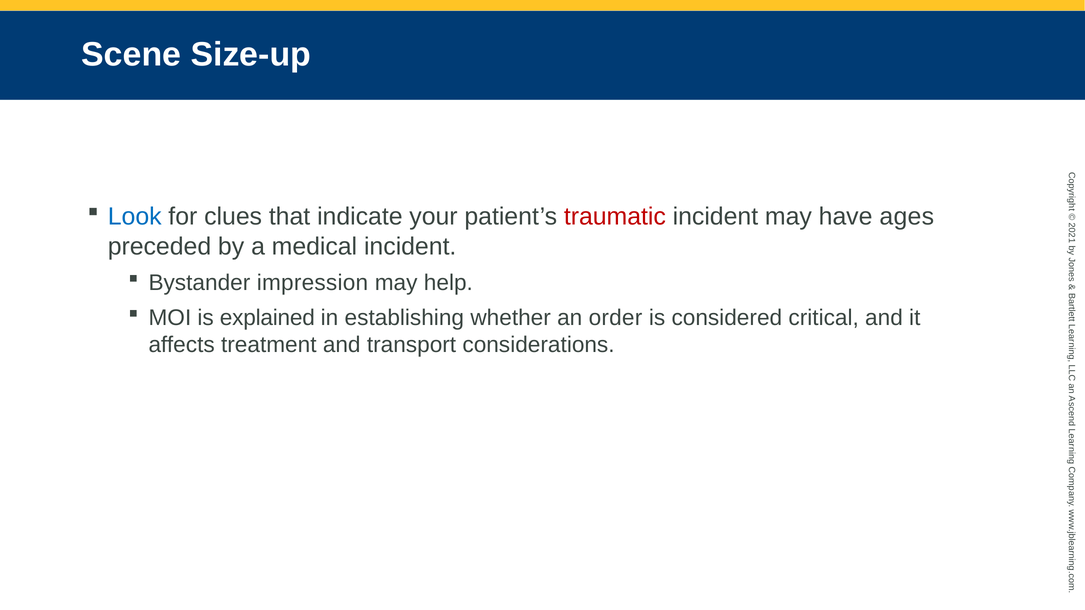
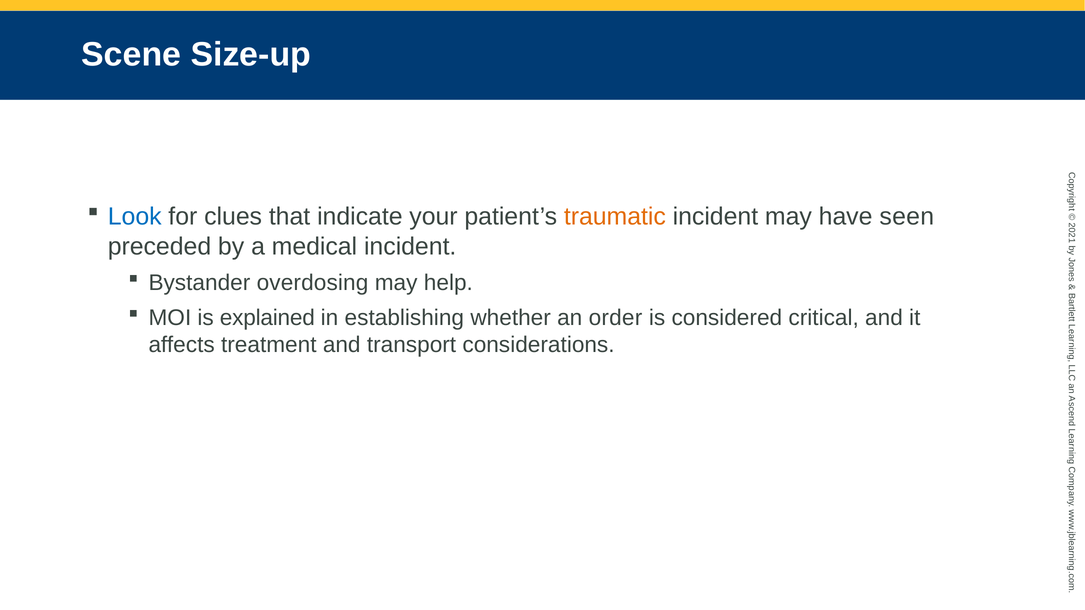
traumatic colour: red -> orange (615, 217)
ages: ages -> seen (907, 217)
impression: impression -> overdosing (313, 283)
